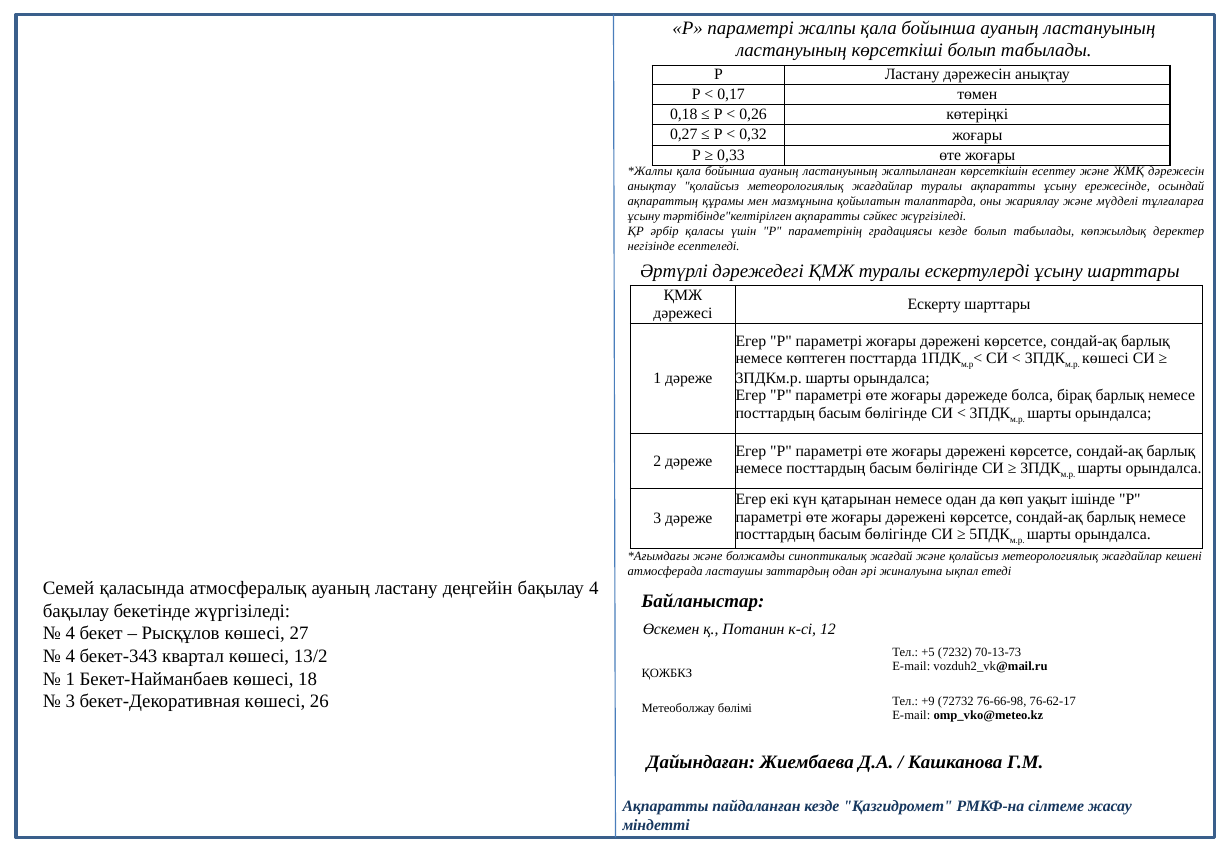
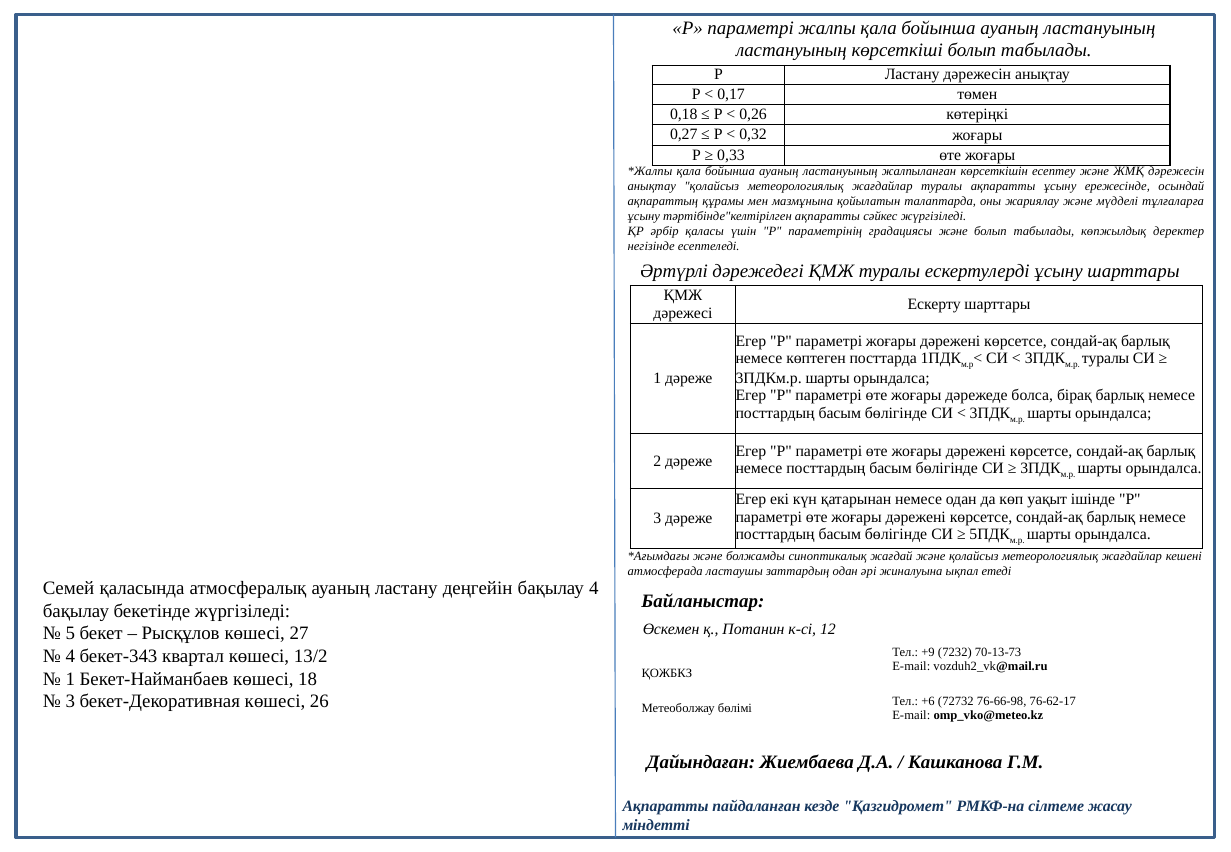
градациясы кезде: кезде -> және (953, 232)
көшесі: көшесі -> туралы (1106, 359)
4: 4 -> 5 (70, 634)
+5: +5 -> +9 (928, 653)
+9: +9 -> +6 (928, 702)
